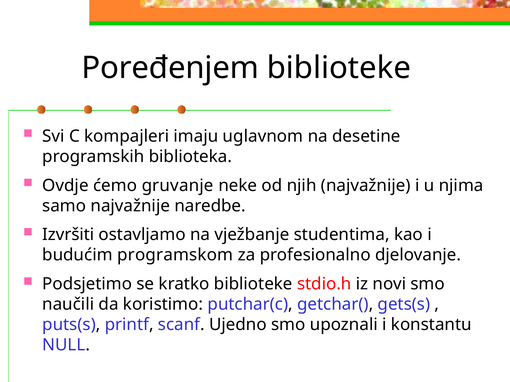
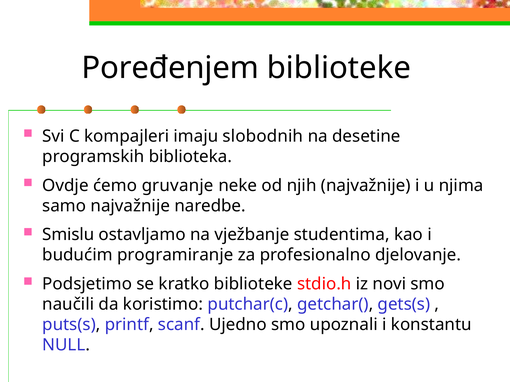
uglavnom: uglavnom -> slobodnih (263, 136)
Izvršiti: Izvršiti -> Smislu (68, 235)
programskom: programskom -> programiranje (175, 255)
